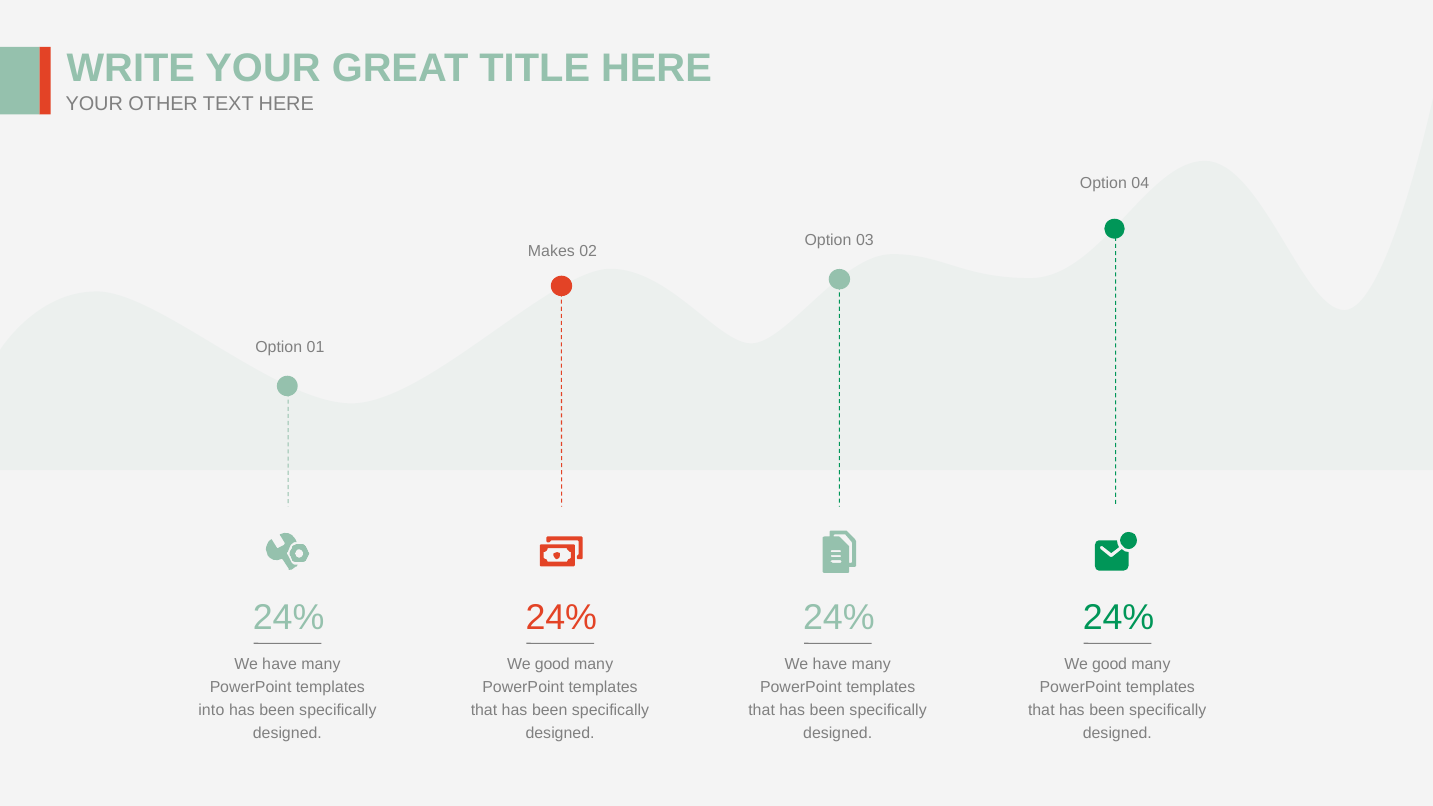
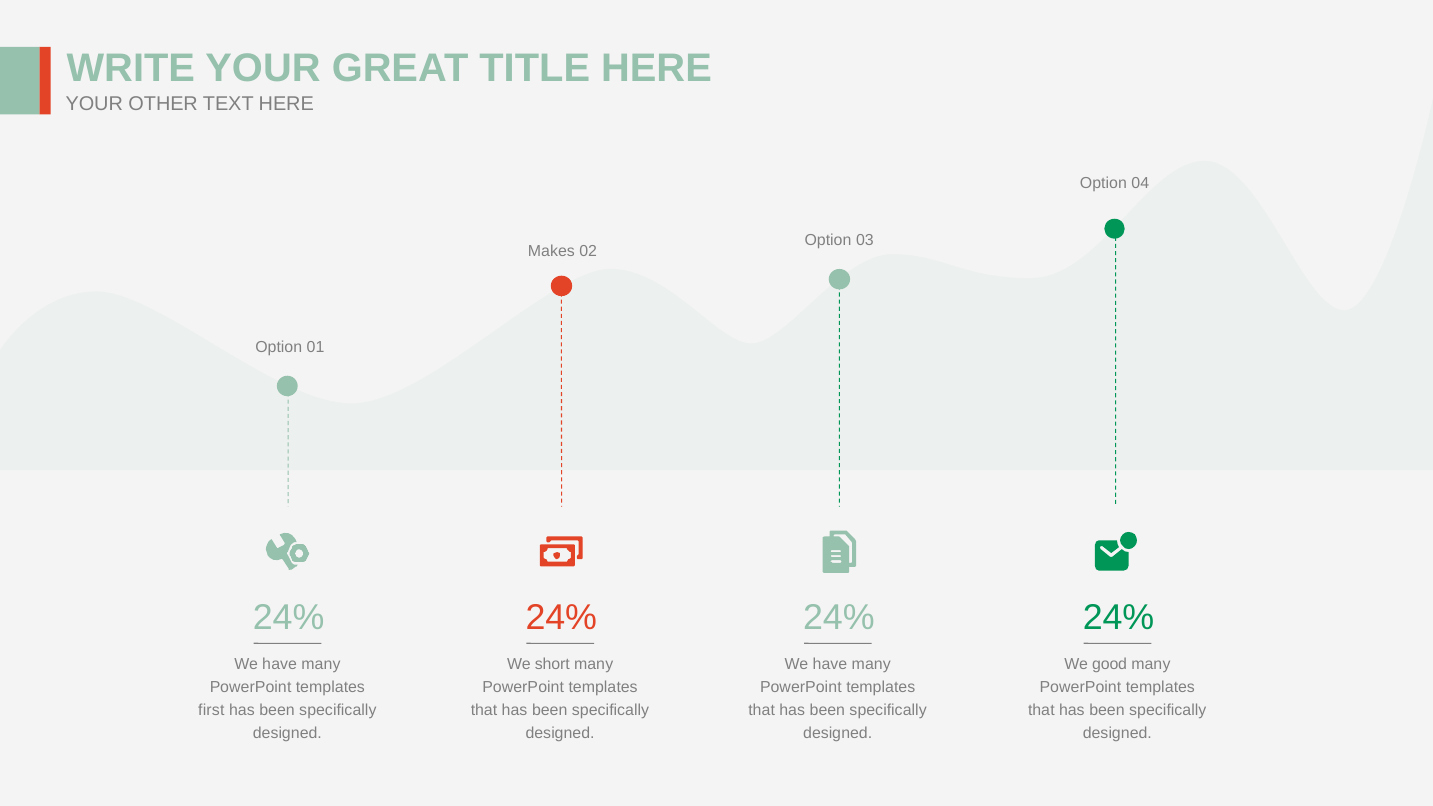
good: good -> short (552, 664)
into: into -> first (211, 710)
